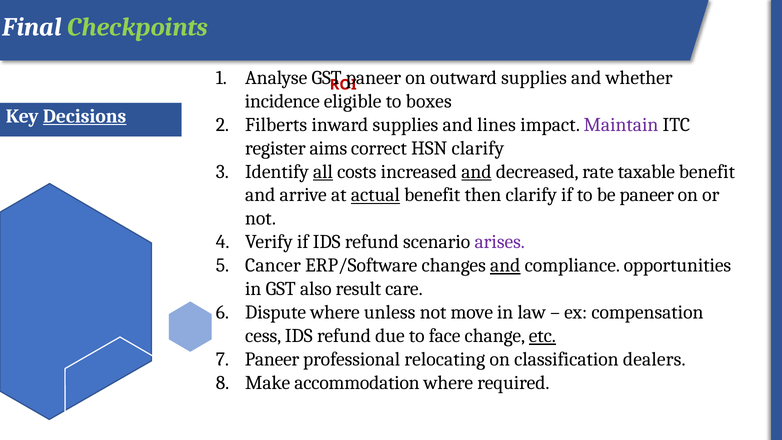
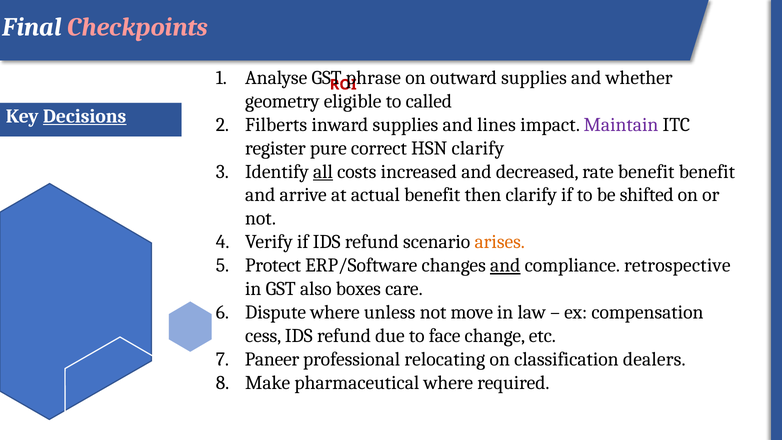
Checkpoints colour: light green -> pink (138, 27)
GST paneer: paneer -> phrase (373, 78)
incidence: incidence -> geometry (282, 101)
boxes: boxes -> called (429, 101)
aims: aims -> pure (328, 148)
and underline: present -> none (476, 172)
rate taxable: taxable -> benefit (646, 172)
actual underline: present -> none (375, 195)
be paneer: paneer -> shifted (647, 195)
arises colour: purple -> orange (500, 242)
Cancer: Cancer -> Protect (273, 265)
opportunities: opportunities -> retrospective (677, 265)
result: result -> boxes (358, 289)
etc underline: present -> none (542, 336)
accommodation: accommodation -> pharmaceutical (357, 383)
